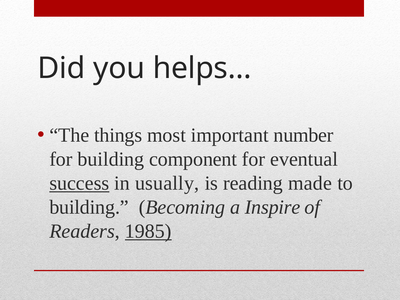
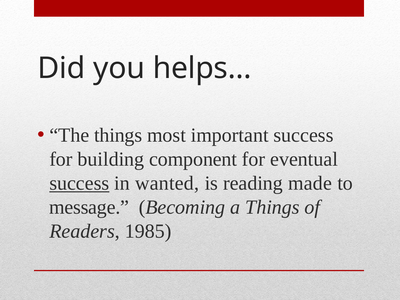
important number: number -> success (304, 135)
usually: usually -> wanted (167, 183)
building: building -> message (89, 207)
a Inspire: Inspire -> Things (272, 207)
1985 underline: present -> none (148, 231)
